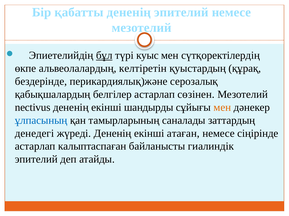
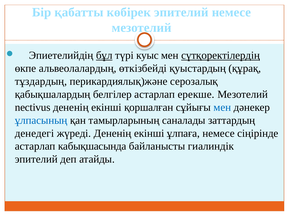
қабатты дененің: дененің -> көбірек (129, 12)
сүтқоректілердің underline: none -> present (221, 56)
келтіретін: келтіретін -> өткізбейді (143, 69)
бездерінде: бездерінде -> тұздардың (41, 82)
сөзінен: сөзінен -> ерекше (196, 95)
шандырды: шандырды -> қоршалған (149, 108)
мен colour: orange -> blue (222, 108)
атаған: атаған -> ұлпаға (183, 134)
калыптаспаған: калыптаспаған -> кабықшасында (92, 147)
